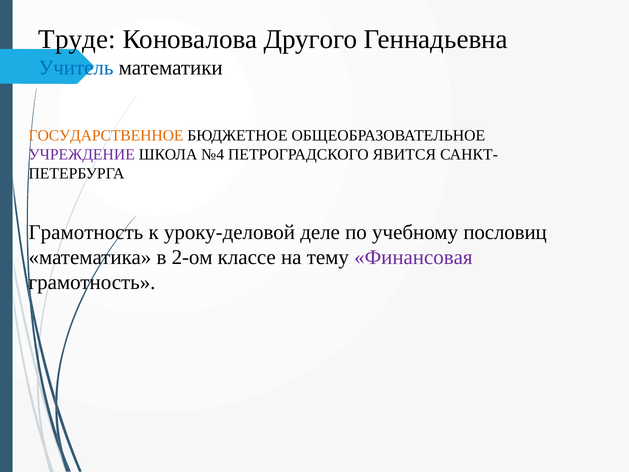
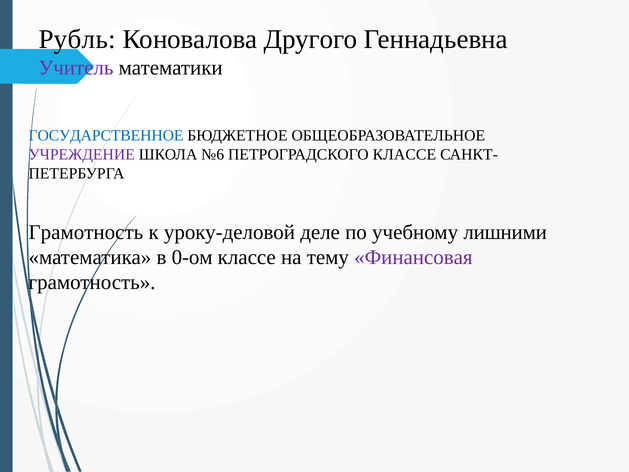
Труде: Труде -> Рубль (77, 39)
Учитель colour: blue -> purple (76, 68)
ГОСУДАРСТВЕННОЕ colour: orange -> blue (106, 136)
№4: №4 -> №6 (213, 154)
ПЕТРОГРАДСКОГО ЯВИТСЯ: ЯВИТСЯ -> КЛАССЕ (404, 154)
пословиц: пословиц -> лишними (505, 232)
2-ом: 2-ом -> 0-ом (192, 257)
